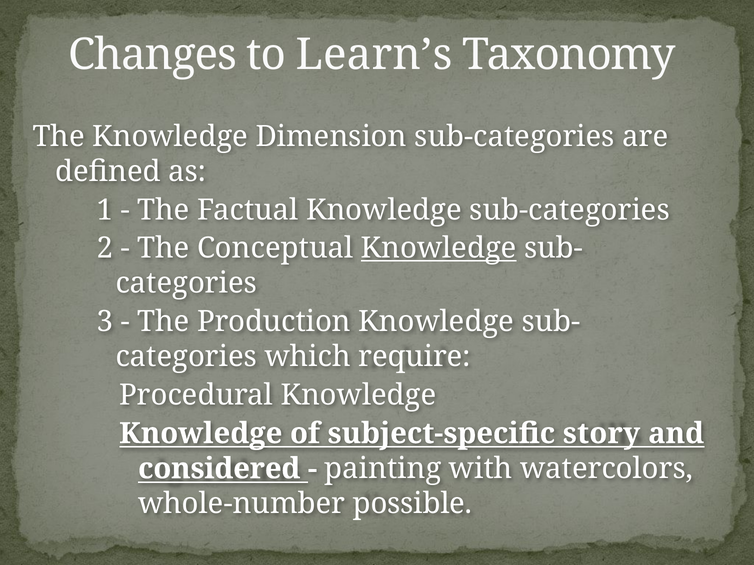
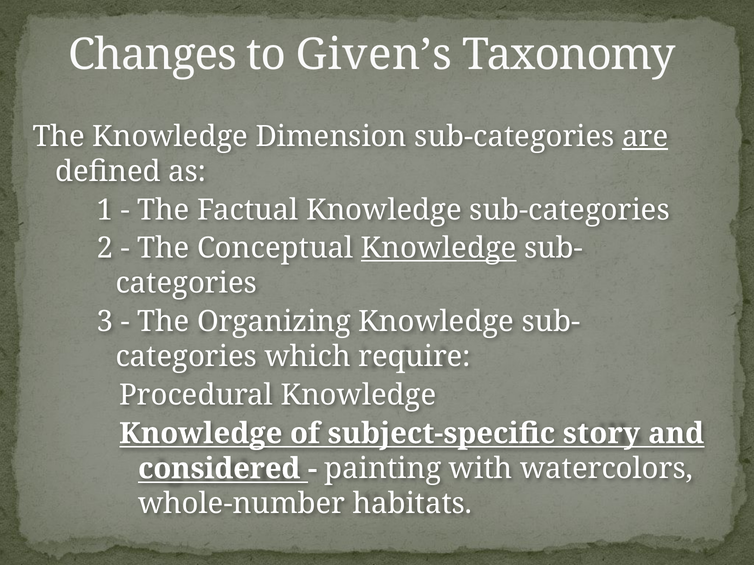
Learn’s: Learn’s -> Given’s (374, 55)
are underline: none -> present (645, 136)
Production: Production -> Organizing (274, 322)
possible: possible -> habitats (412, 504)
